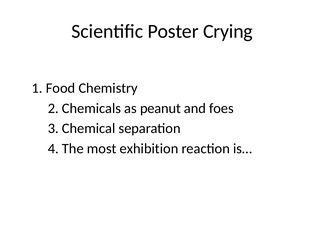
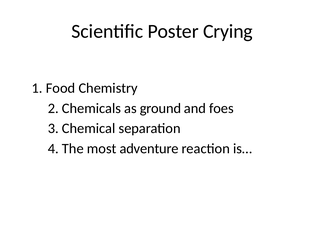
peanut: peanut -> ground (160, 108)
exhibition: exhibition -> adventure (149, 149)
